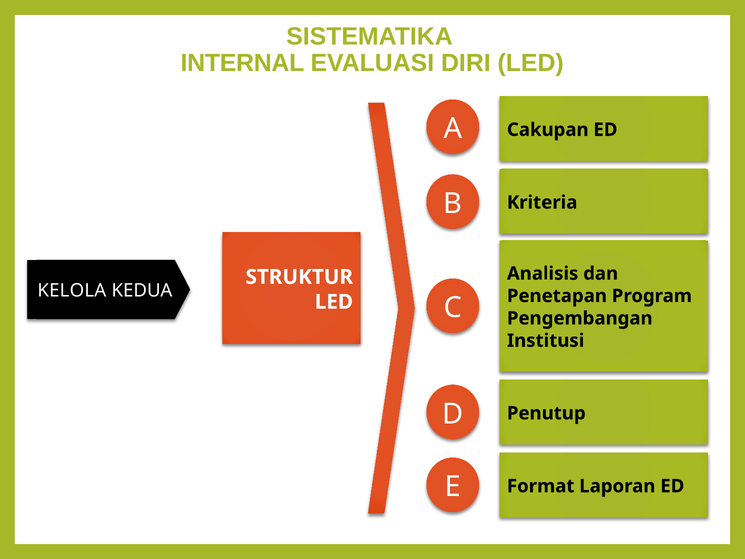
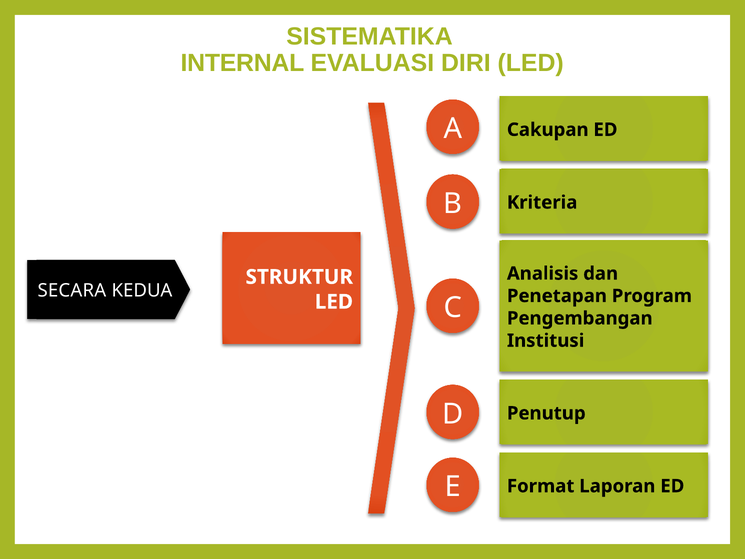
KELOLA: KELOLA -> SECARA (72, 291)
